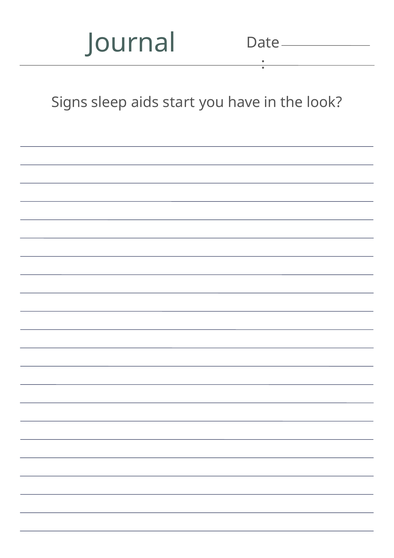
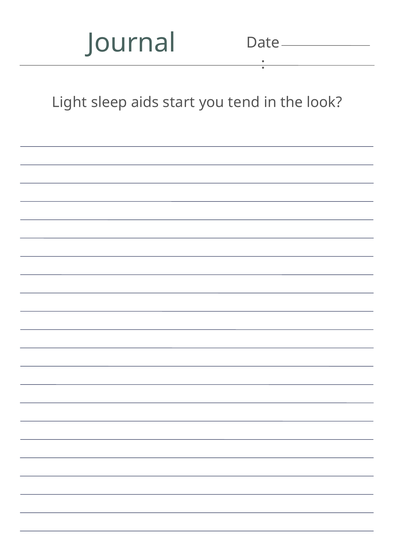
Signs: Signs -> Light (69, 102)
have: have -> tend (244, 102)
